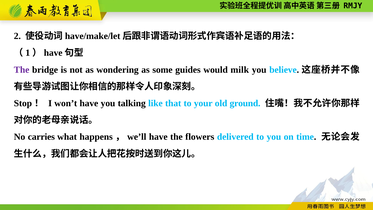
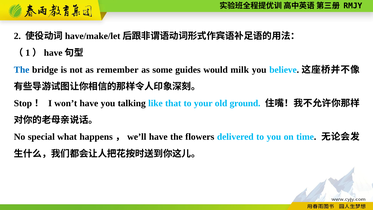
The colour: purple -> blue (22, 70)
wondering: wondering -> remember (117, 70)
carries: carries -> special (41, 137)
